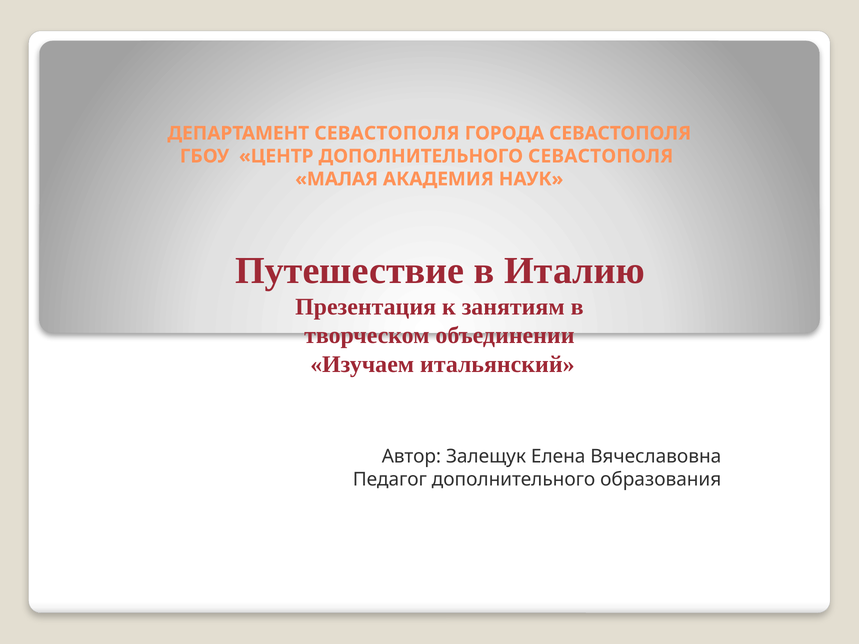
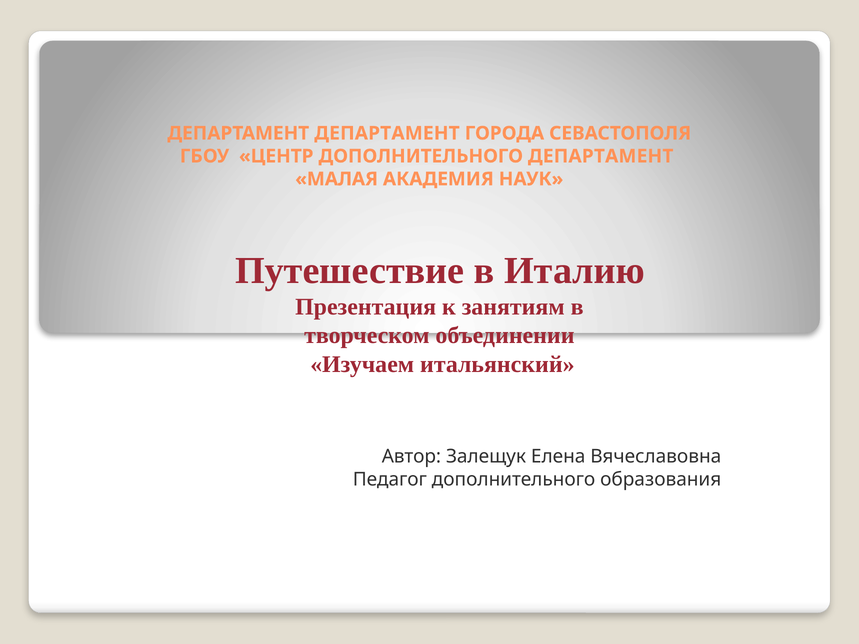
ДЕПАРТАМЕНТ СЕВАСТОПОЛЯ: СЕВАСТОПОЛЯ -> ДЕПАРТАМЕНТ (387, 133)
ДОПОЛНИТЕЛЬНОГО СЕВАСТОПОЛЯ: СЕВАСТОПОЛЯ -> ДЕПАРТАМЕНТ (601, 156)
